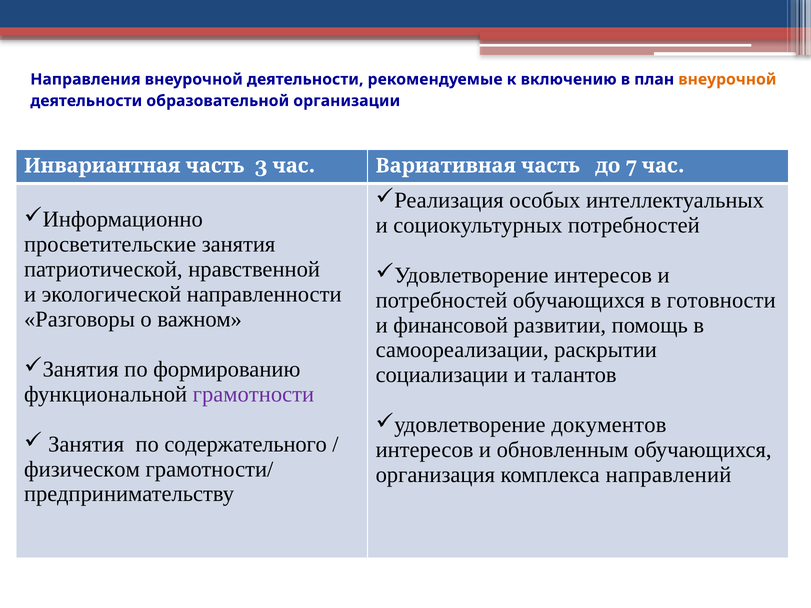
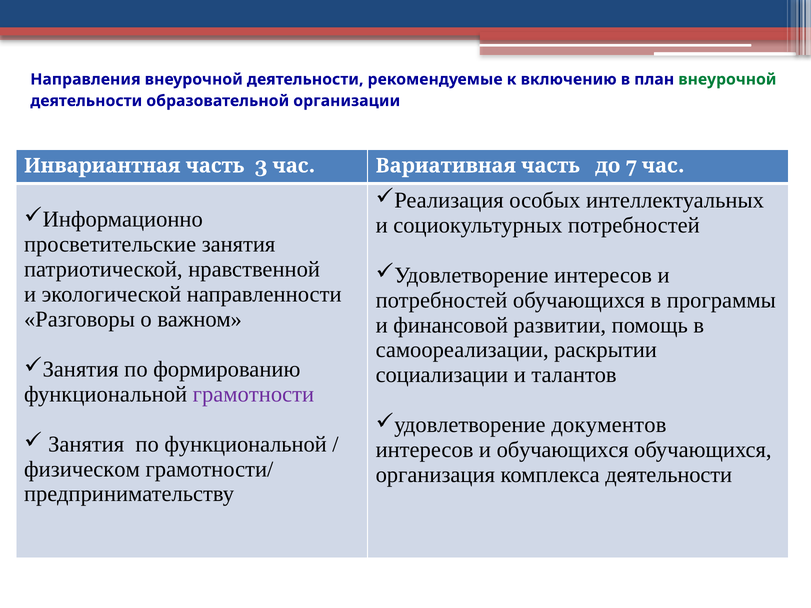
внеурочной colour: orange -> green (727, 79)
готовности: готовности -> программы (721, 300)
по содержательного: содержательного -> функциональной (246, 444)
и обновленным: обновленным -> обучающихся (563, 450)
комплекса направлений: направлений -> деятельности (669, 475)
